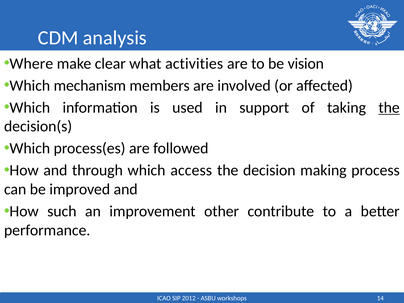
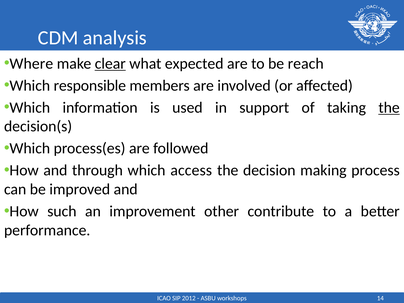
clear underline: none -> present (110, 64)
activities: activities -> expected (194, 64)
vision: vision -> reach (306, 64)
mechanism: mechanism -> responsible (90, 86)
